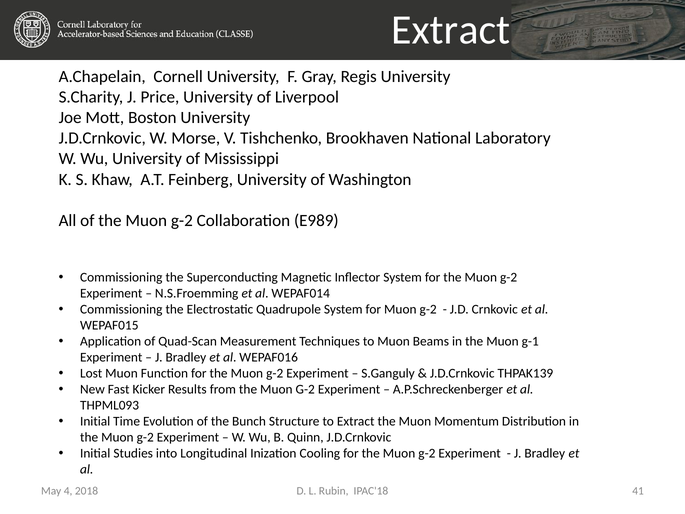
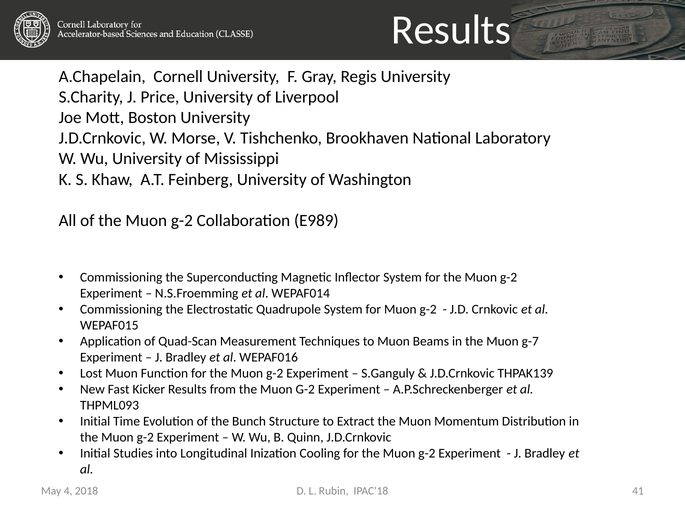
Extract: Extract -> Results (451, 30)
g-1: g-1 -> g-7 (530, 341)
